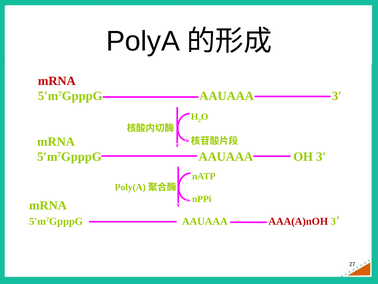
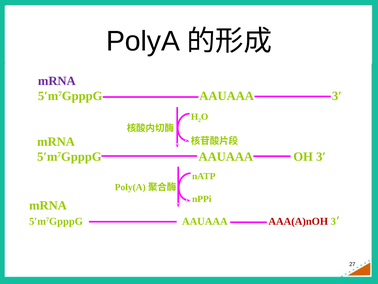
mRNA colour: red -> purple (57, 81)
